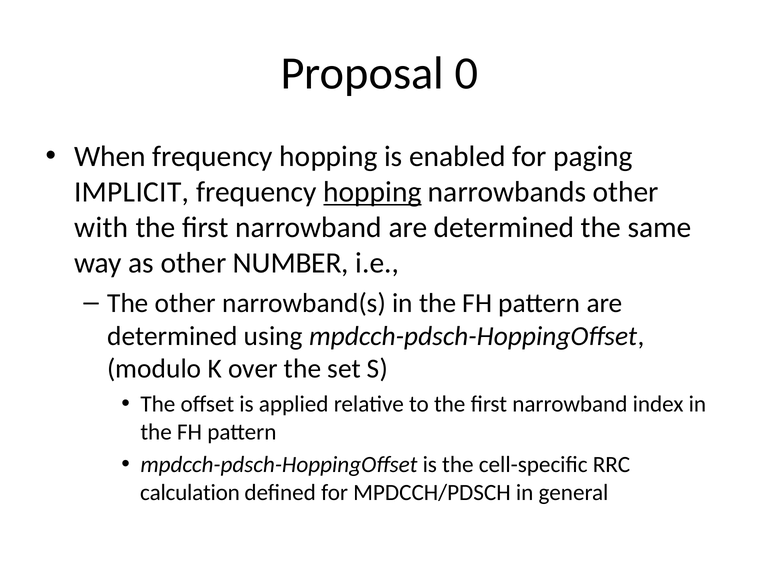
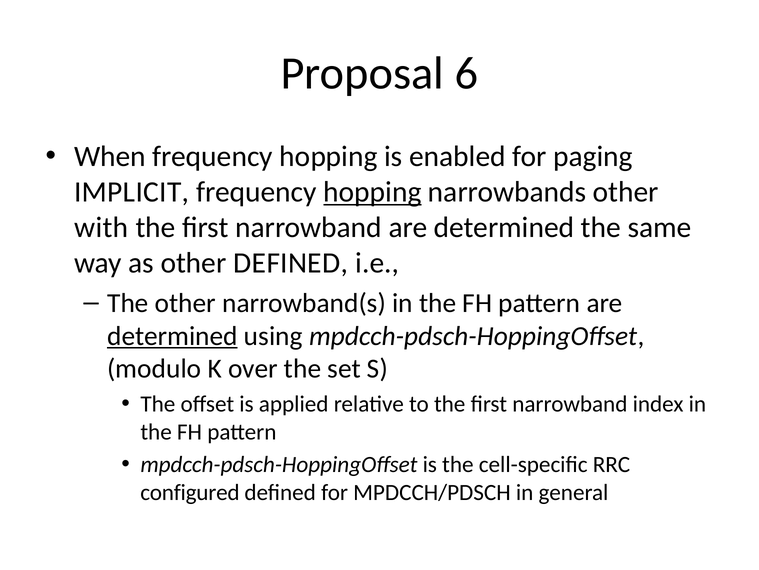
0: 0 -> 6 (466, 73)
other NUMBER: NUMBER -> DEFINED (291, 263)
determined underline: none -> present (172, 336)
calculation: calculation -> configured (190, 492)
